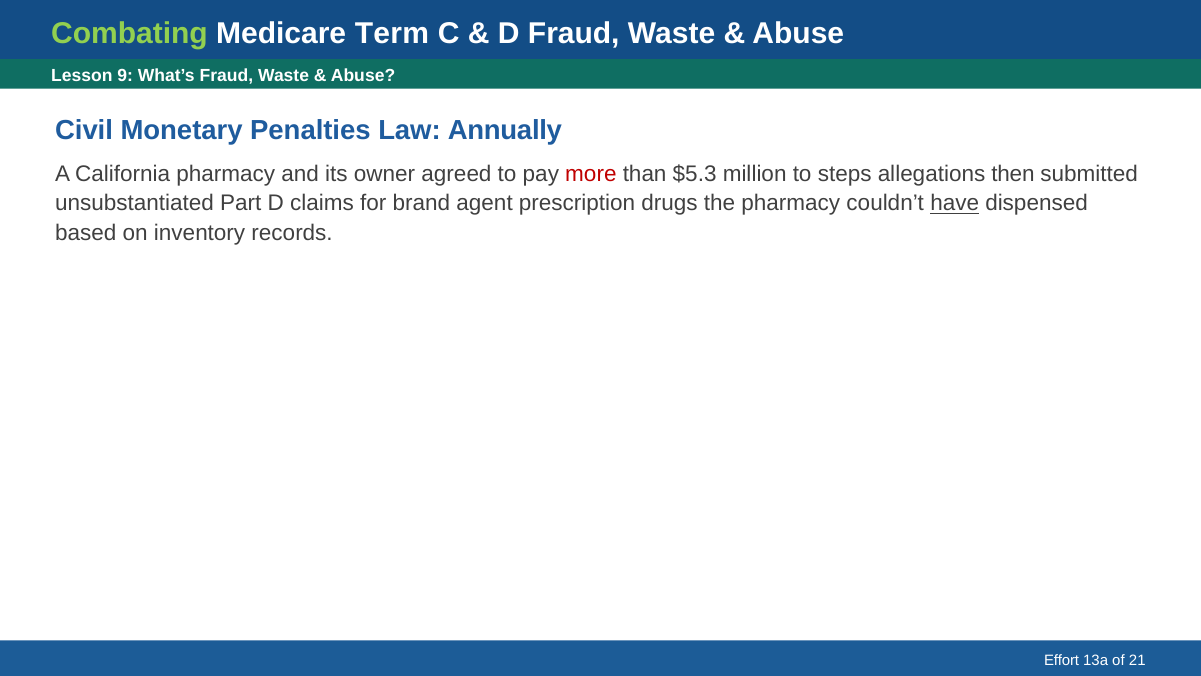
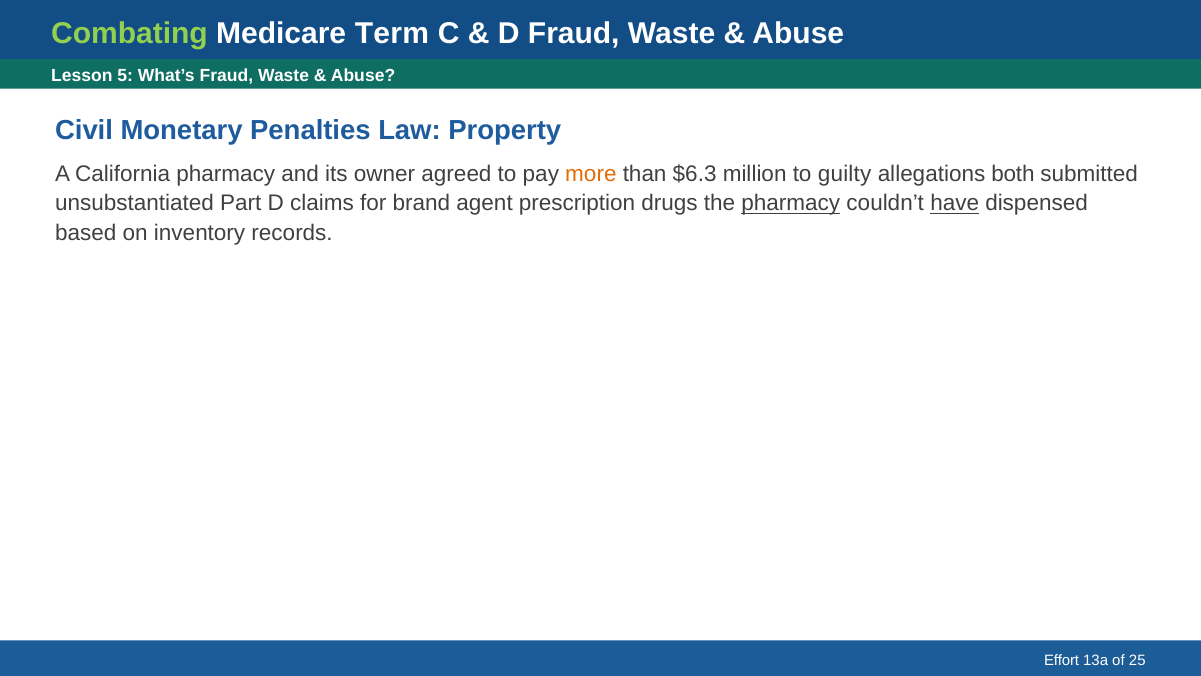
9: 9 -> 5 (125, 76)
Annually: Annually -> Property (505, 130)
more colour: red -> orange (591, 174)
$5.3: $5.3 -> $6.3 (695, 174)
steps: steps -> guilty (845, 174)
then: then -> both (1013, 174)
pharmacy underline: none -> present (791, 203)
21: 21 -> 25 (1137, 660)
